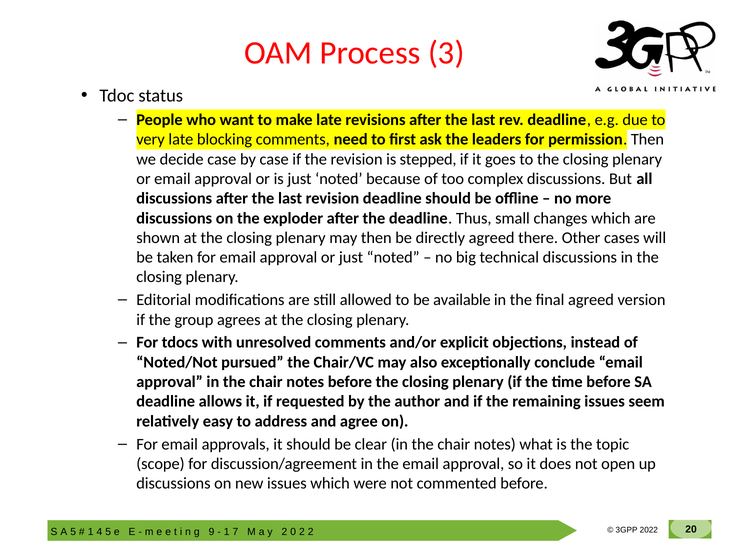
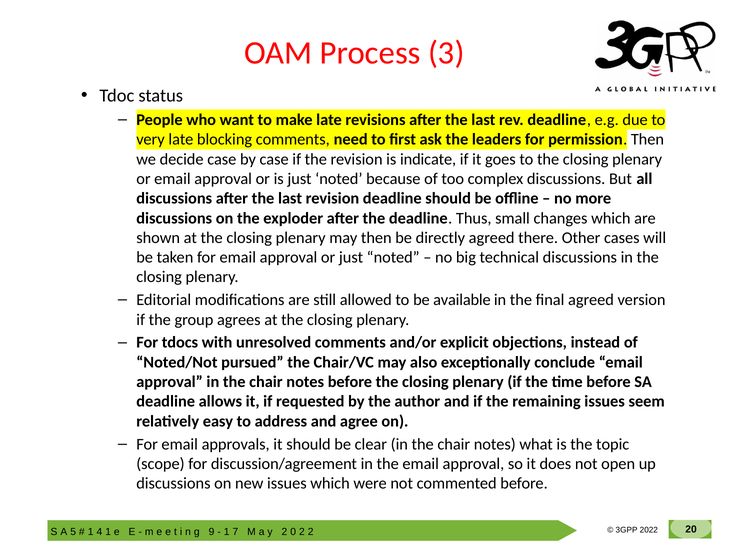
stepped: stepped -> indicate (428, 159)
5: 5 -> 1 (108, 531)
